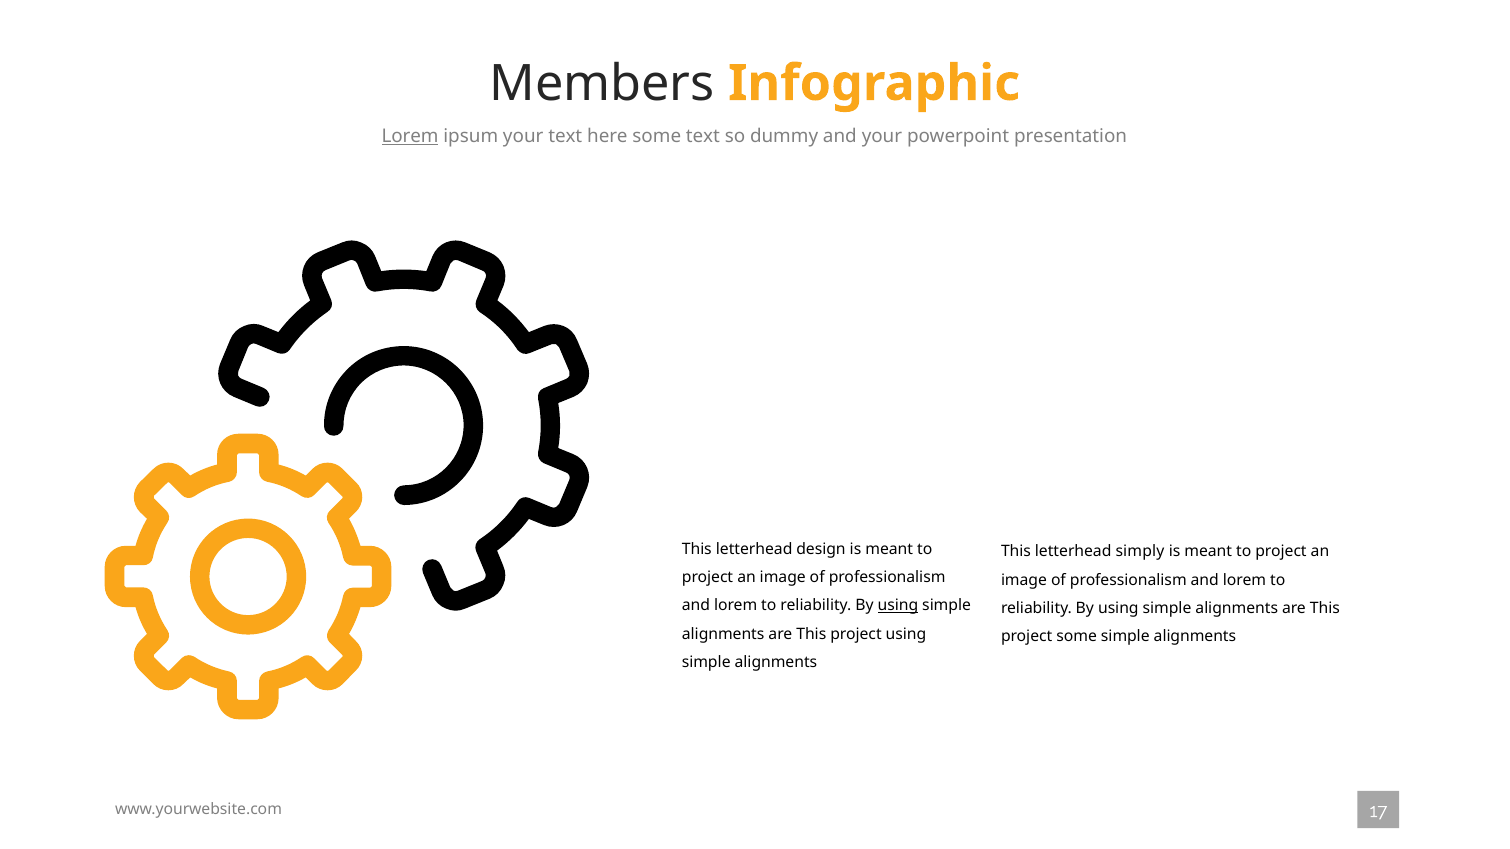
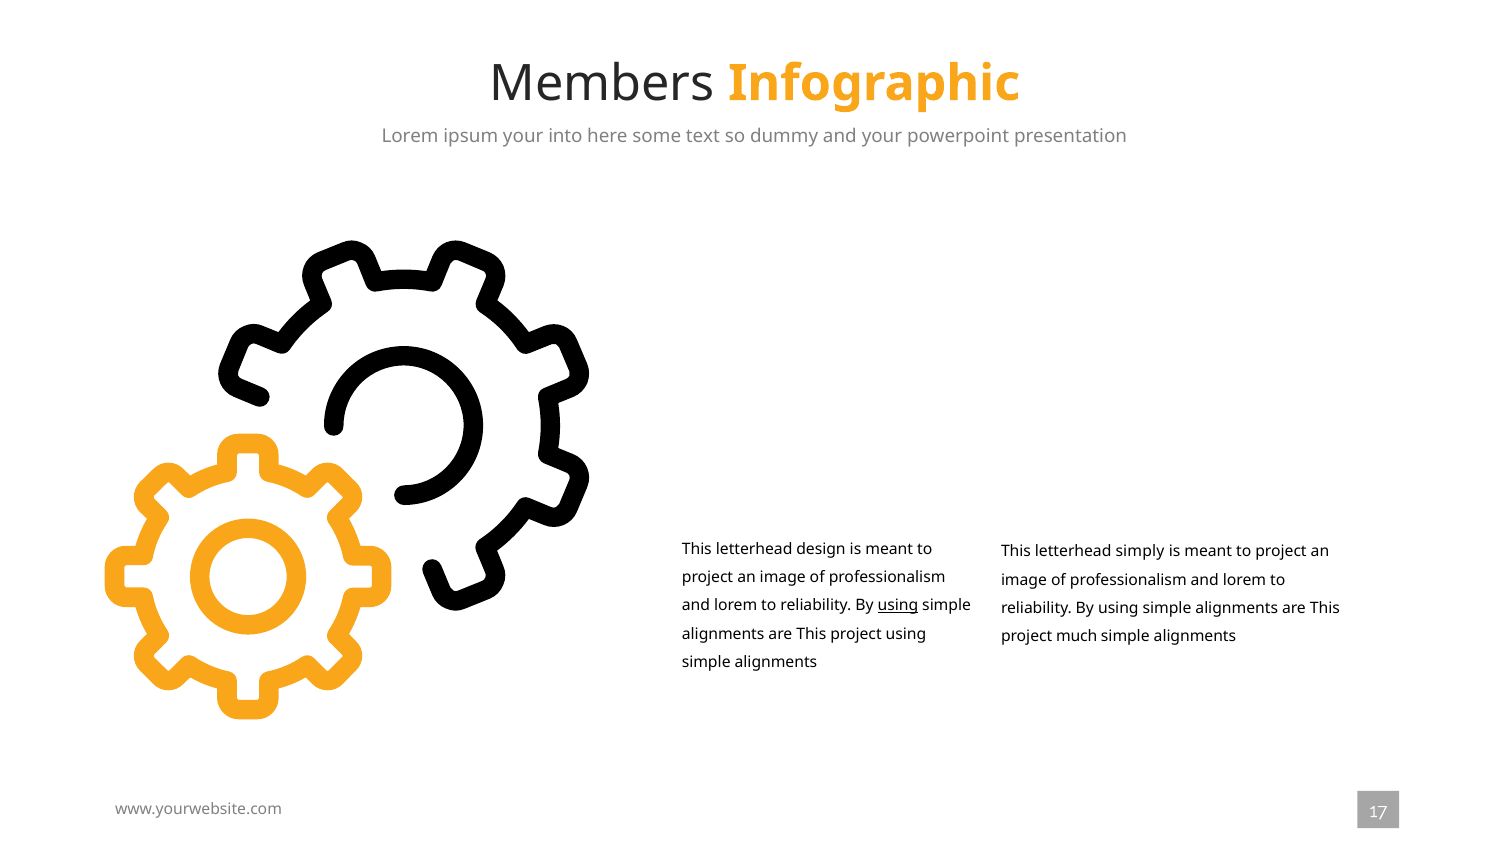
Lorem underline: present -> none (410, 137)
your text: text -> into (565, 137)
project some: some -> much (1077, 637)
